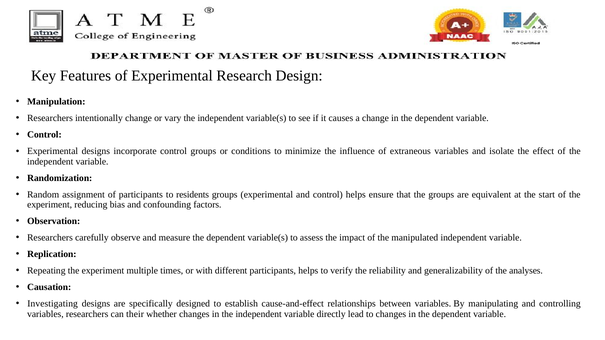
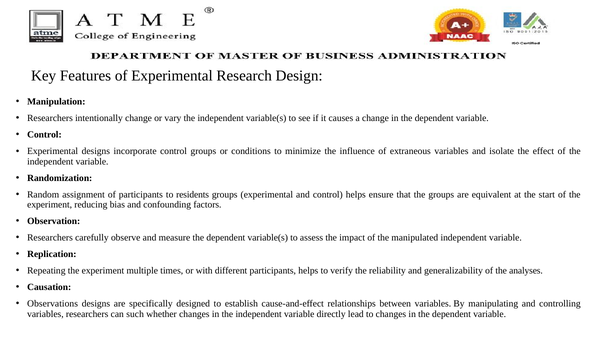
Investigating: Investigating -> Observations (53, 304)
their: their -> such (135, 314)
